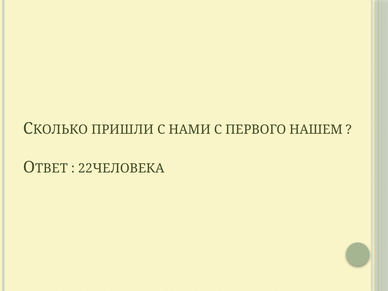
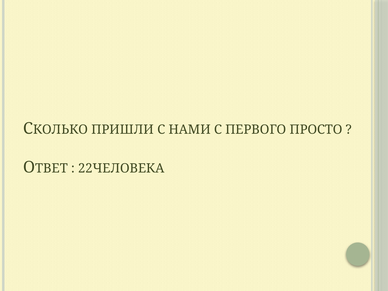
НАШЕМ: НАШЕМ -> ПРОСТО (316, 130)
